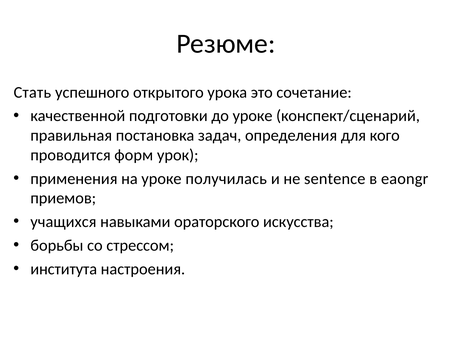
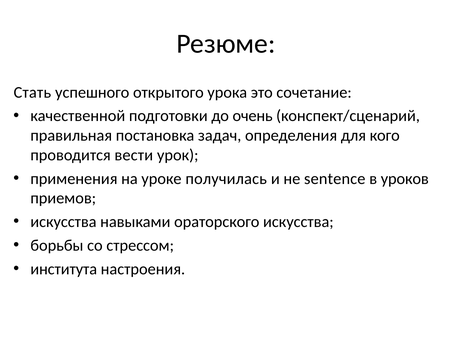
до уроке: уроке -> очень (253, 116)
форм: форм -> вести (134, 155)
eaongr: eaongr -> уроков (405, 179)
учащихся: учащихся -> искусства (63, 222)
